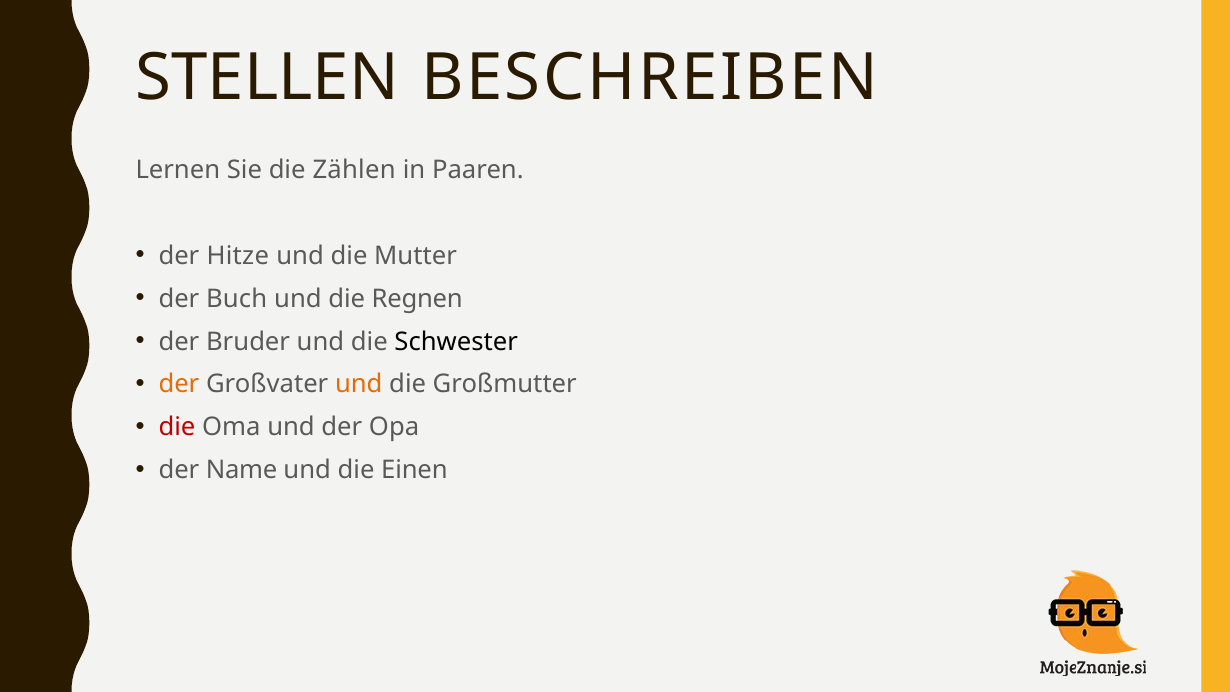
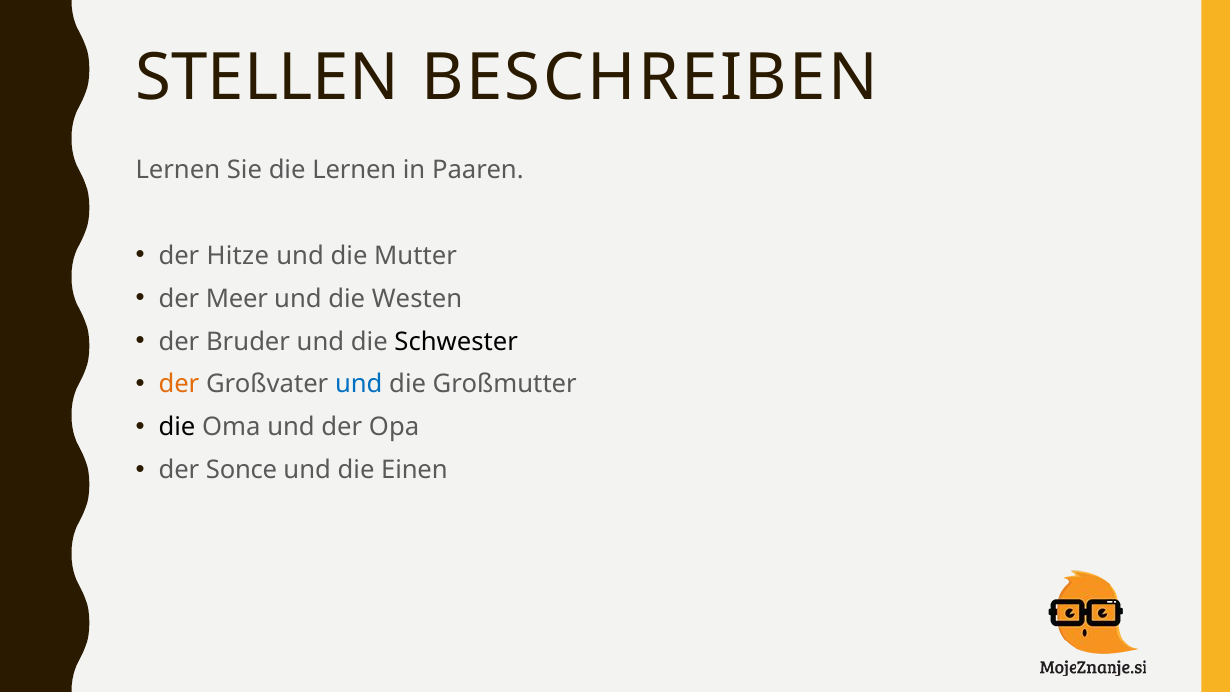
die Zählen: Zählen -> Lernen (354, 170)
Buch: Buch -> Meer (237, 299)
Regnen: Regnen -> Westen (417, 299)
und colour: orange -> blue (359, 384)
die colour: red -> black (177, 427)
Name: Name -> Sonce (242, 470)
